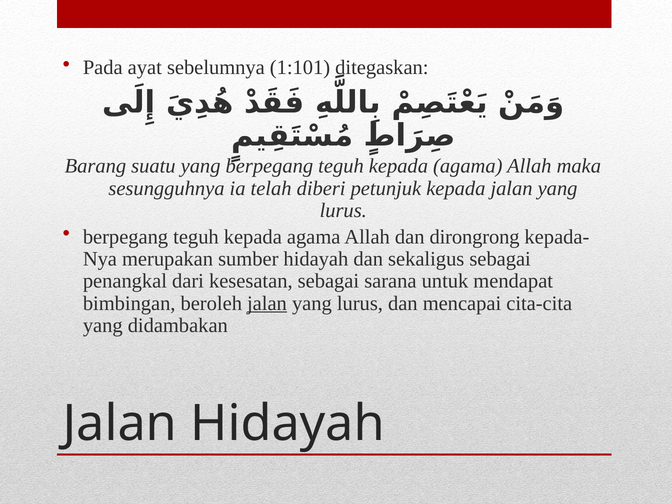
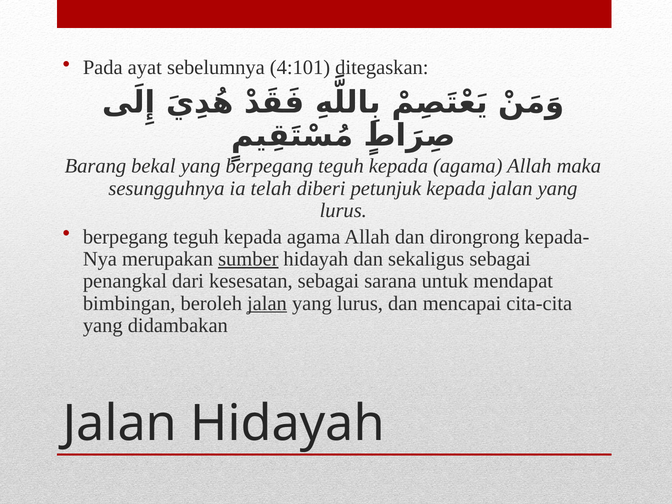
1:101: 1:101 -> 4:101 (300, 67)
suatu: suatu -> bekal (153, 166)
sumber underline: none -> present (248, 259)
